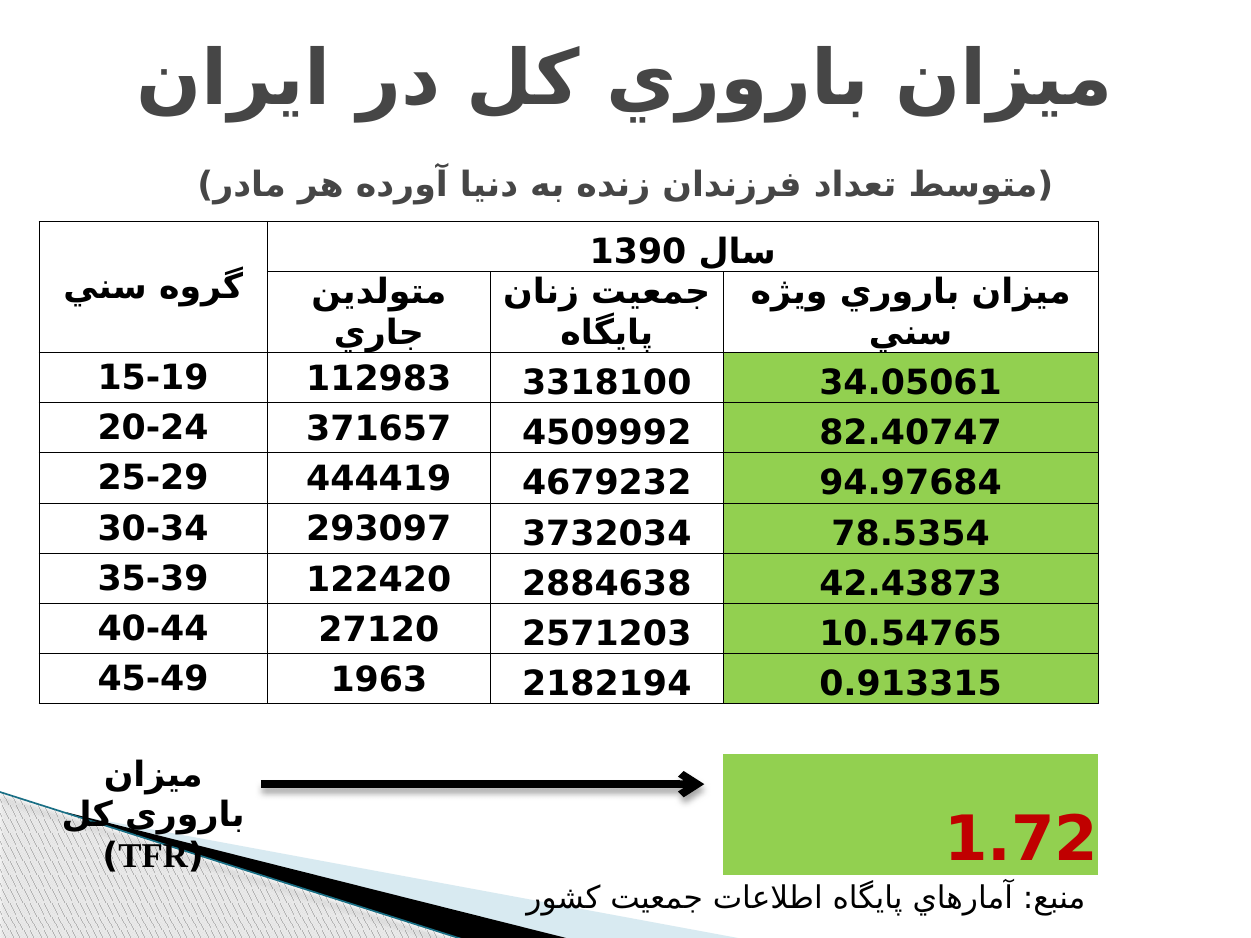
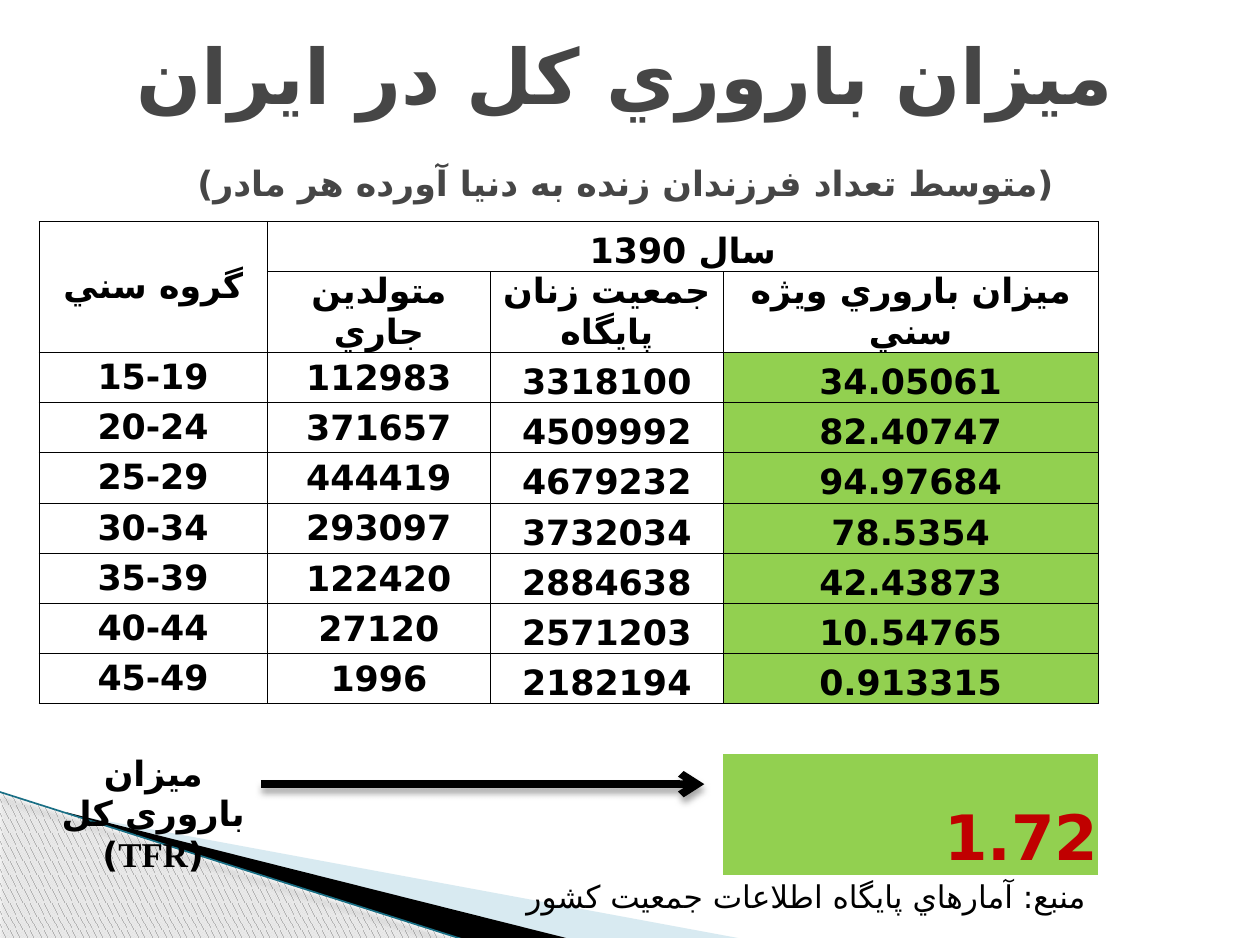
1963: 1963 -> 1996 (379, 680)
